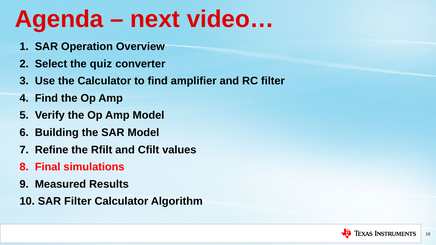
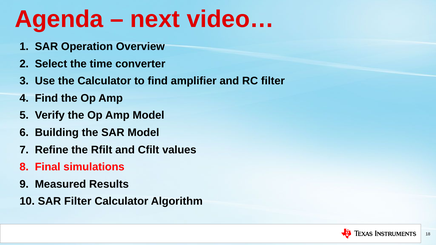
quiz: quiz -> time (101, 64)
